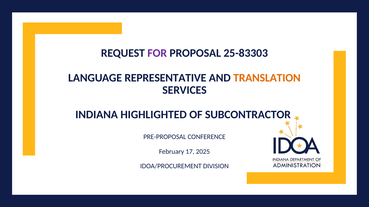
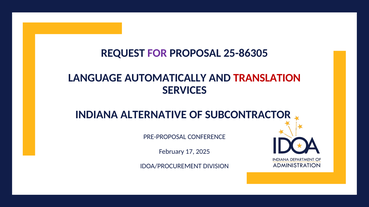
25-83303: 25-83303 -> 25-86305 (246, 53)
REPRESENTATIVE: REPRESENTATIVE -> AUTOMATICALLY (165, 78)
TRANSLATION colour: orange -> red (267, 78)
HIGHLIGHTED: HIGHLIGHTED -> ALTERNATIVE (154, 115)
